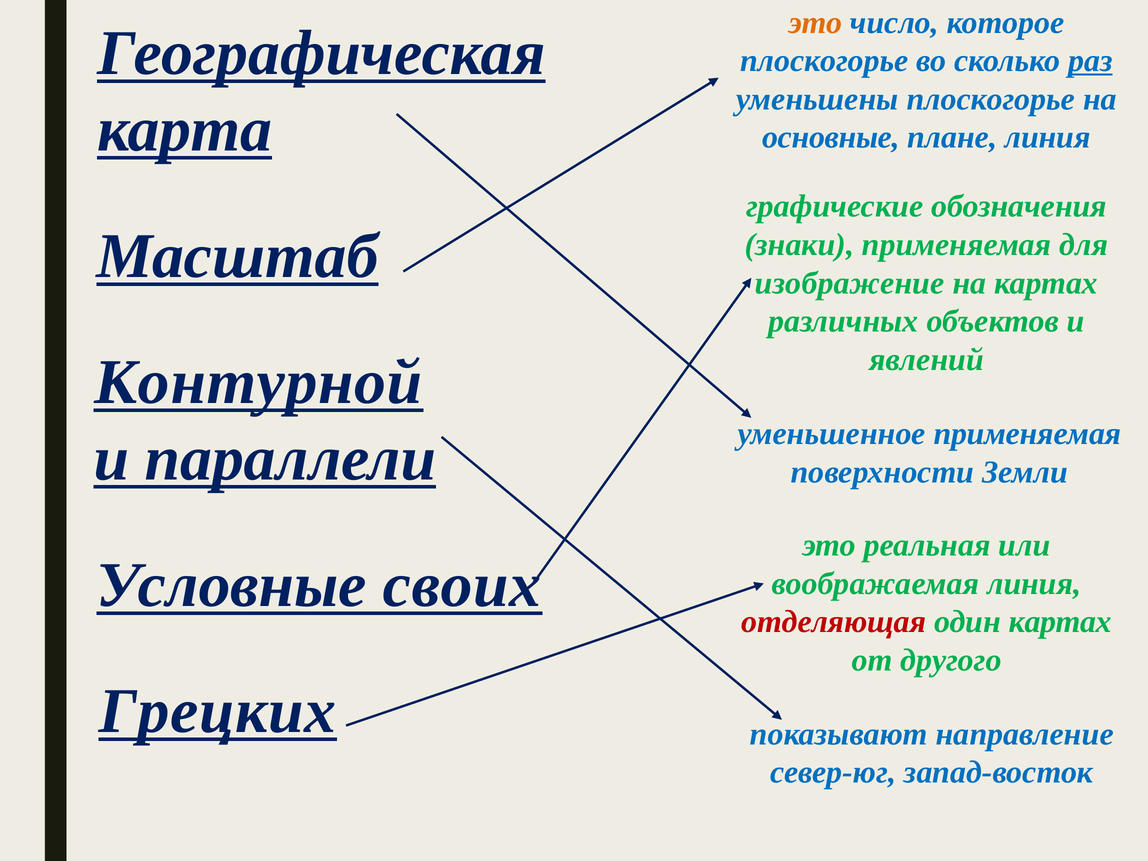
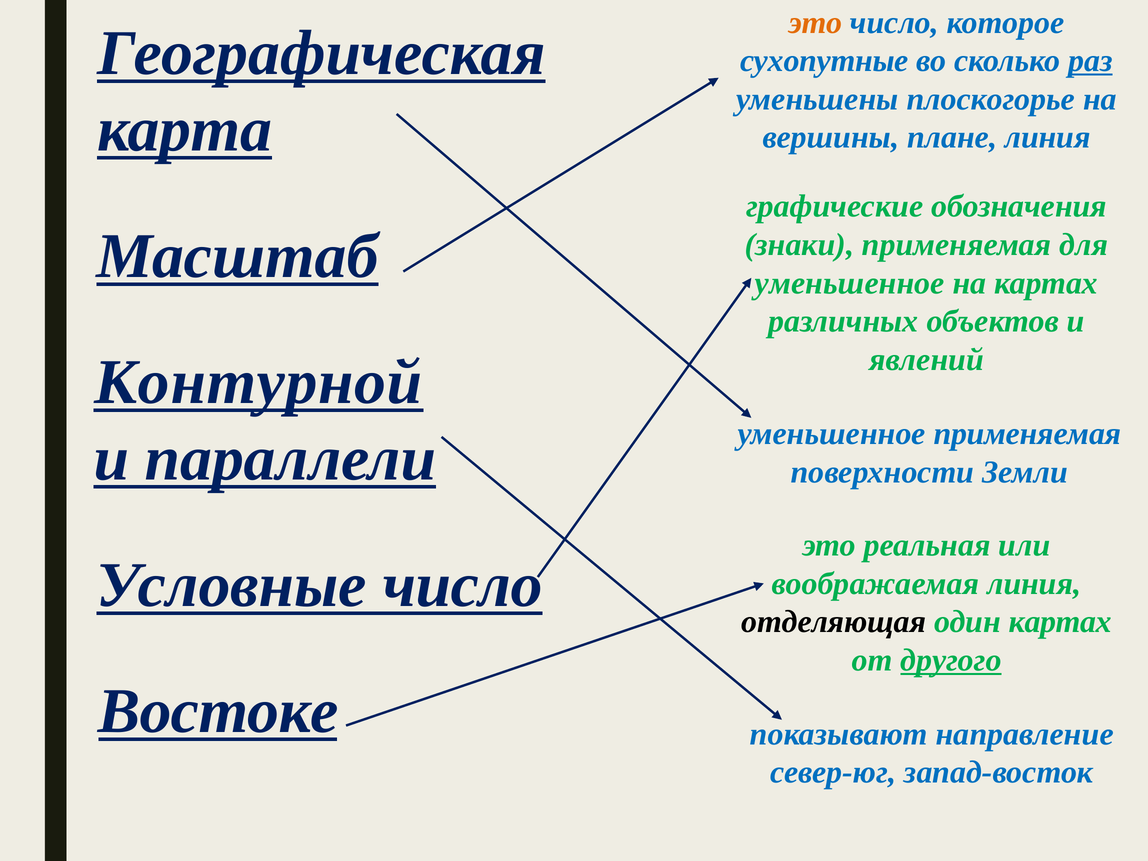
плоскогорье: плоскогорье -> сухопутные (824, 61)
основные: основные -> вершины (831, 137)
изображение: изображение -> уменьшенное (850, 283)
Условные своих: своих -> число (463, 585)
отделяющая colour: red -> black (834, 622)
другого underline: none -> present (951, 660)
Грецких: Грецких -> Востоке (218, 711)
